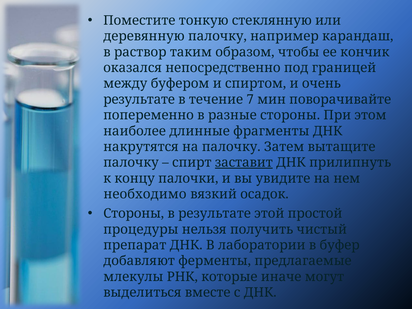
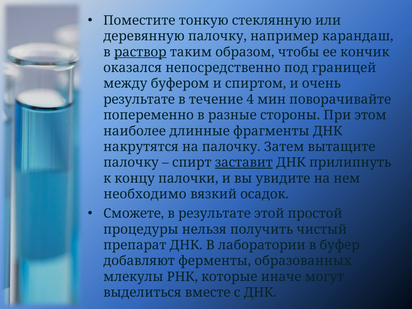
раствор underline: none -> present (140, 52)
7: 7 -> 4 (250, 99)
Стороны: Стороны -> Сможете (134, 214)
предлагаемые: предлагаемые -> образованных (303, 261)
